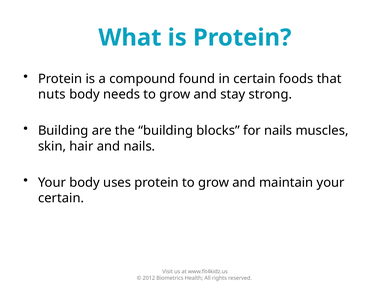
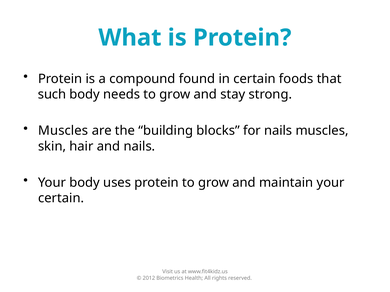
nuts: nuts -> such (52, 95)
Building: Building -> Muscles (63, 131)
